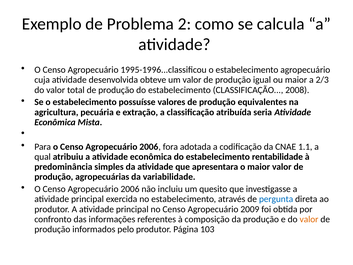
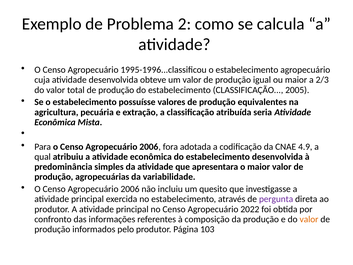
2008: 2008 -> 2005 (297, 90)
1.1: 1.1 -> 4.9 (305, 147)
estabelecimento rentabilidade: rentabilidade -> desenvolvida (277, 157)
pergunta colour: blue -> purple (276, 199)
2009: 2009 -> 2022 (250, 209)
